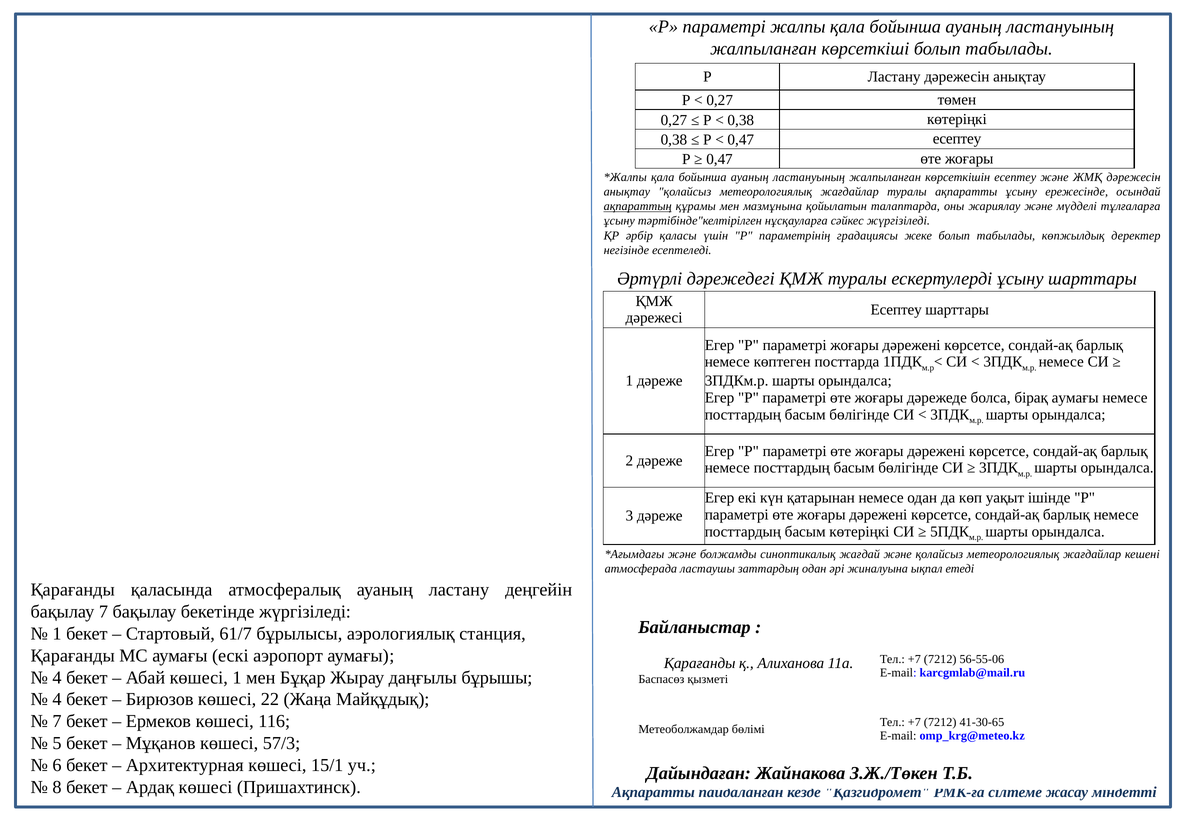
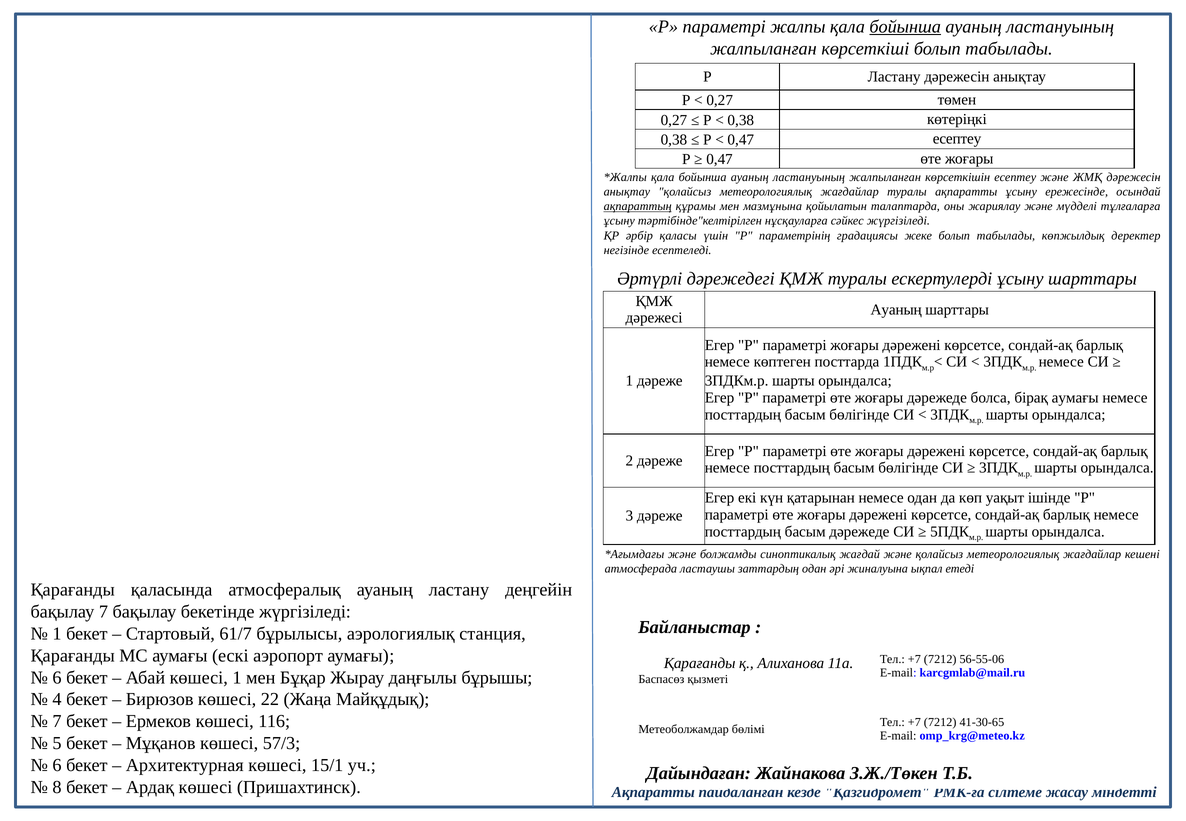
бойынша underline: none -> present (905, 27)
Есептеу: Есептеу -> Ауаның (896, 310)
басым көтеріңкі: көтеріңкі -> дәрежеде (859, 532)
4: 4 -> 6 (57, 678)
